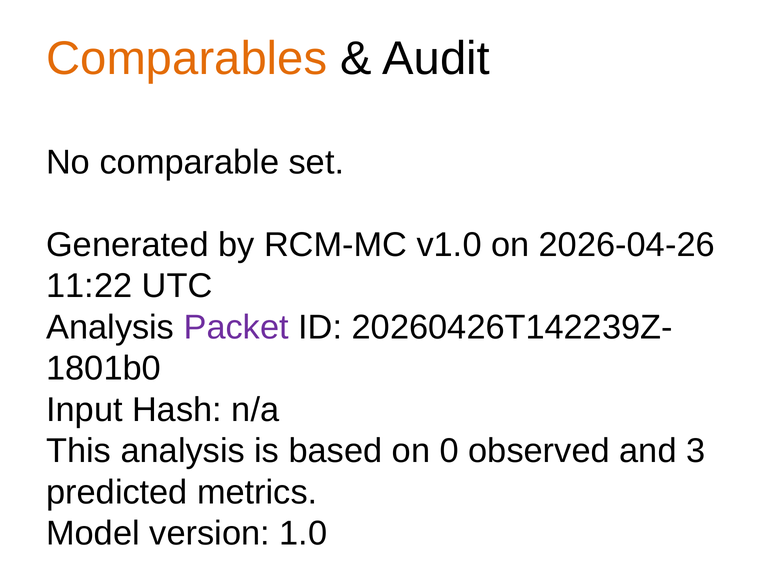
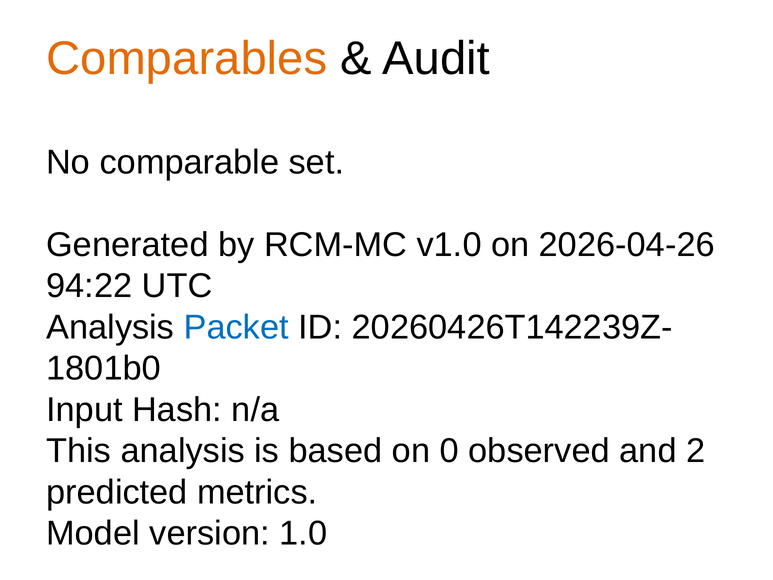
11:22: 11:22 -> 94:22 (89, 286)
Packet colour: purple -> blue (236, 327)
3: 3 -> 2 (696, 451)
